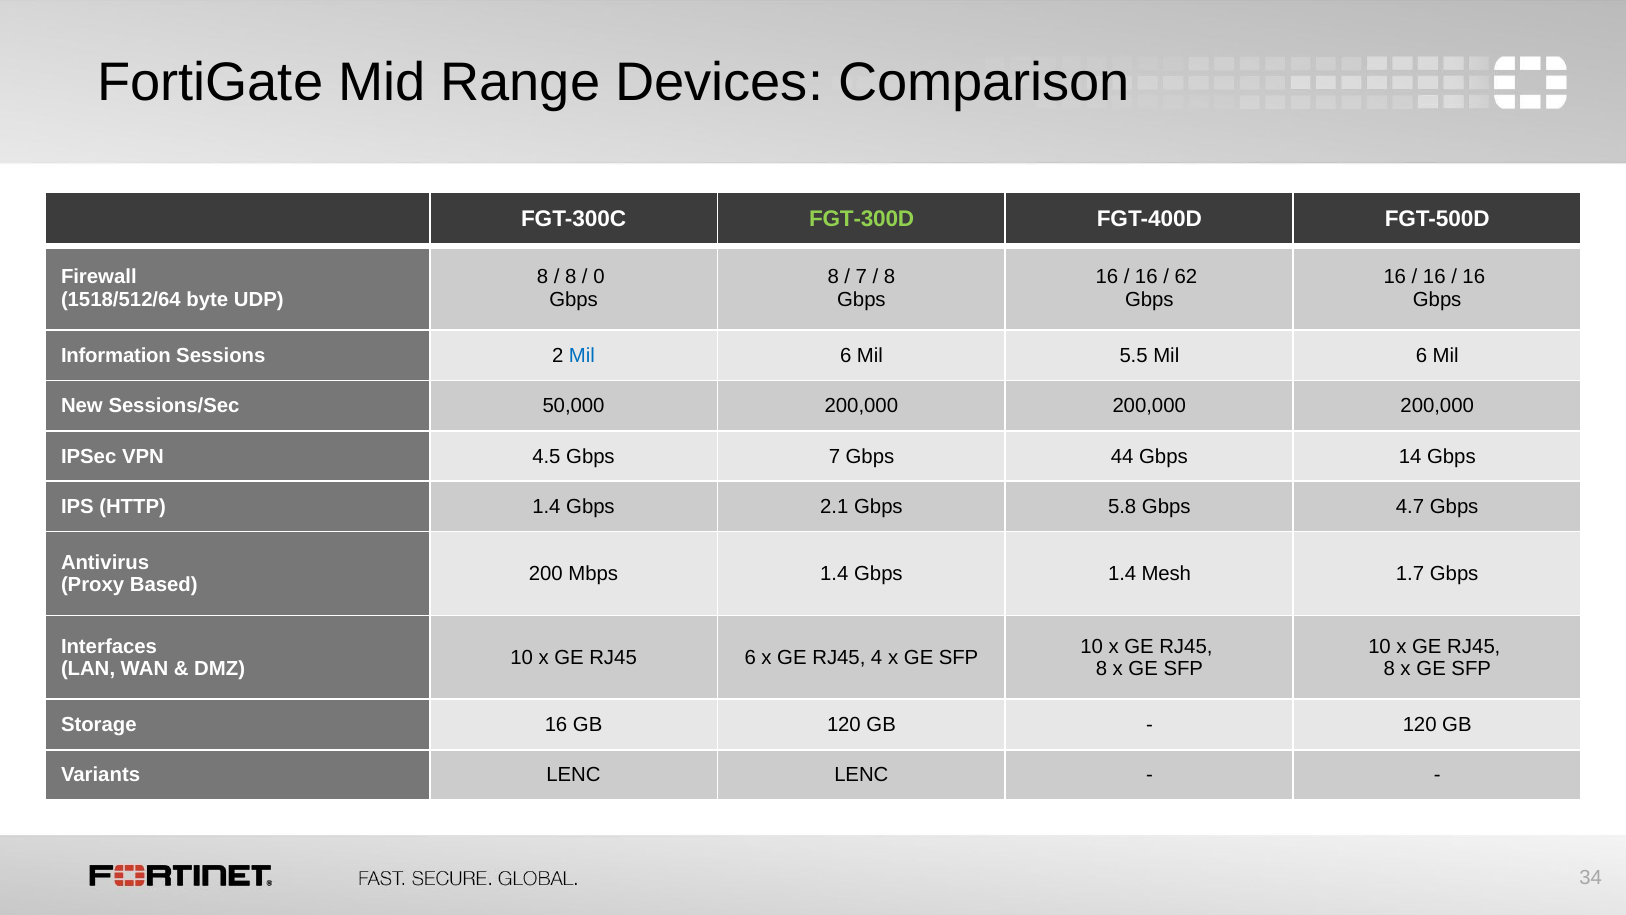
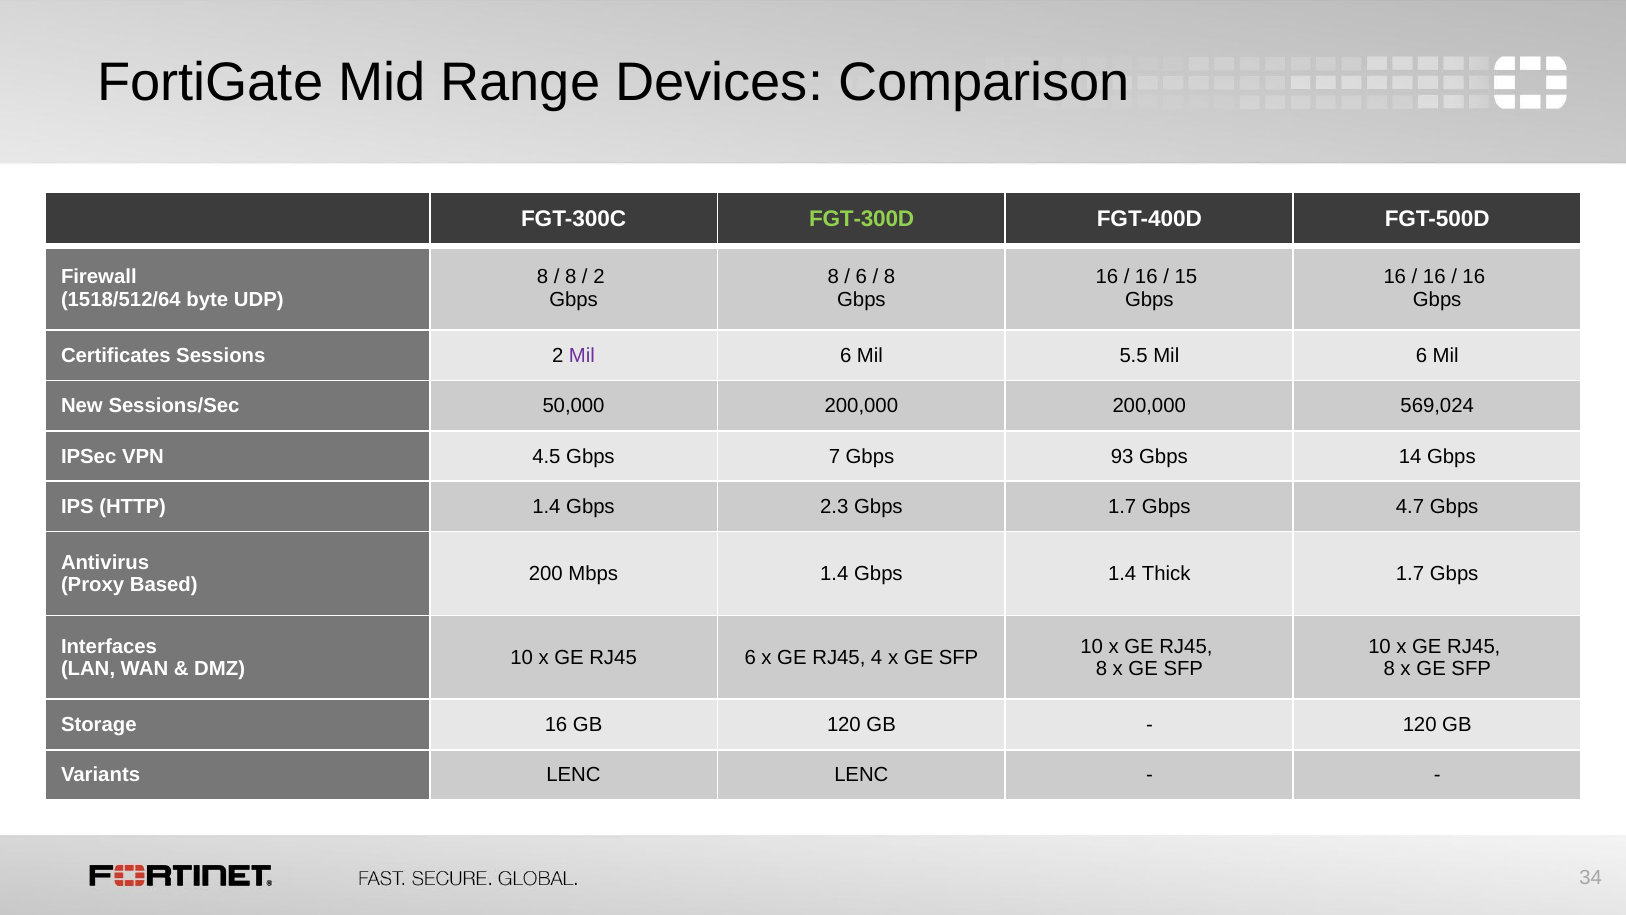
0: 0 -> 2 (599, 277)
7: 7 -> 6 (861, 277)
62: 62 -> 15 (1186, 277)
Information: Information -> Certificates (116, 356)
Mil colour: blue -> purple (582, 356)
200,000 200,000 200,000: 200,000 -> 569,024 (1437, 406)
44: 44 -> 93 (1122, 456)
2.1: 2.1 -> 2.3 (834, 506)
Gbps 5.8: 5.8 -> 1.7 (1122, 506)
Mesh: Mesh -> Thick (1166, 574)
